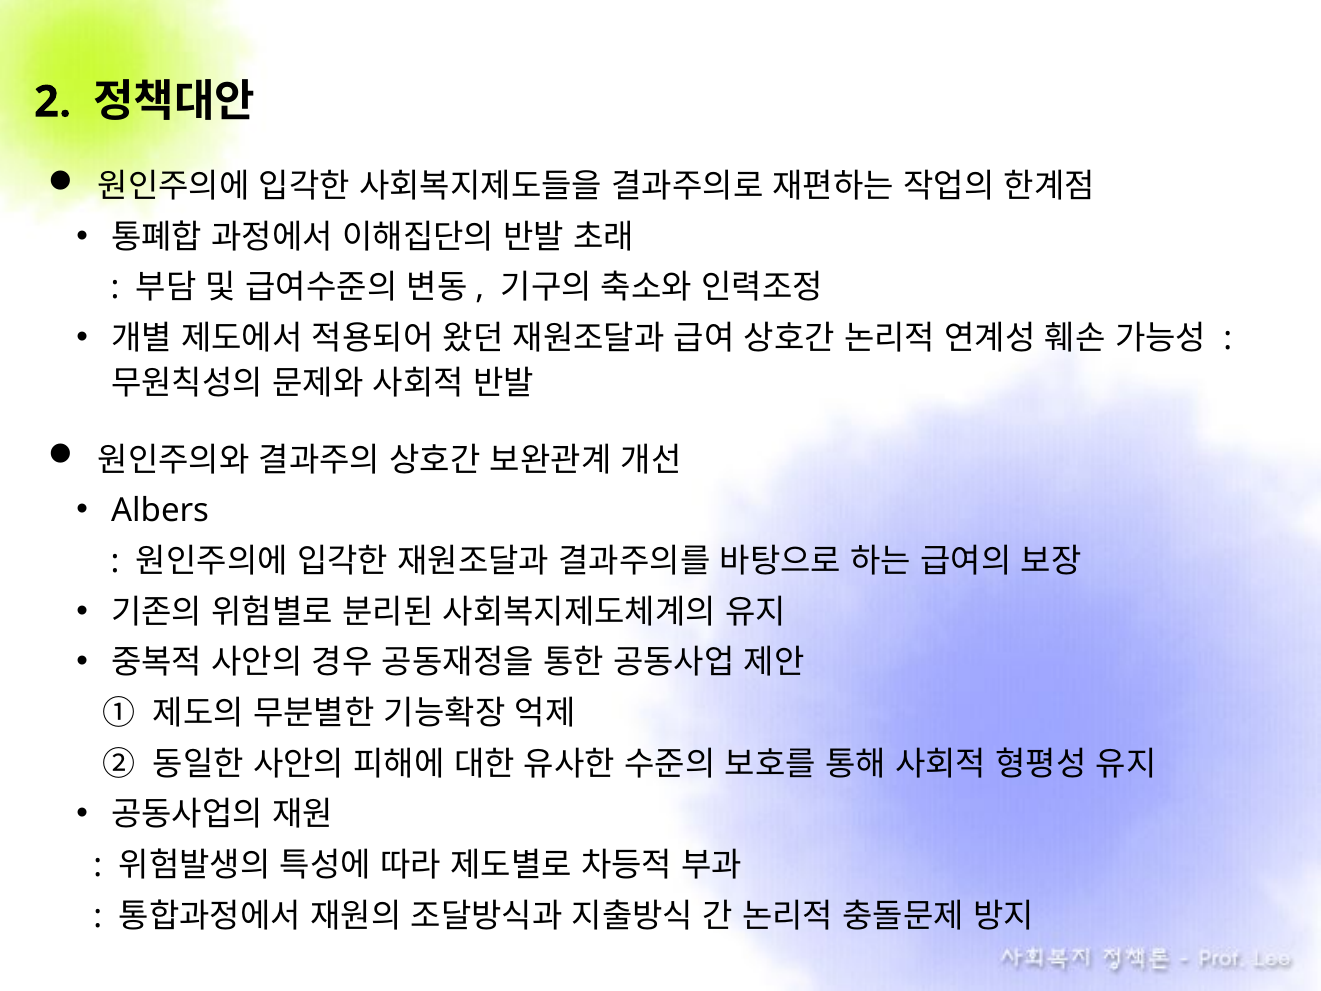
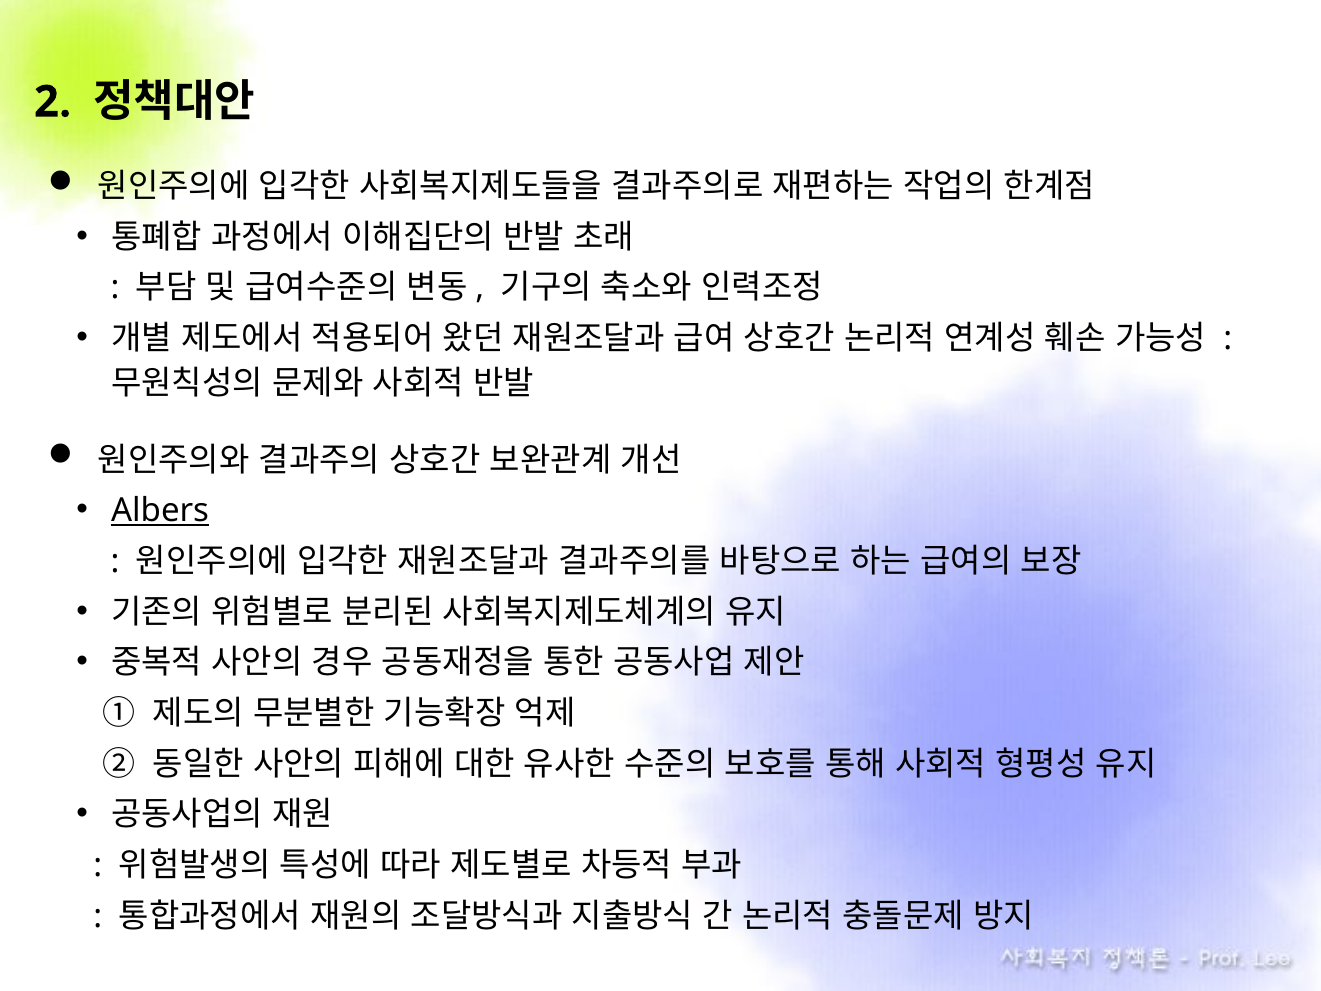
Albers underline: none -> present (160, 511)
